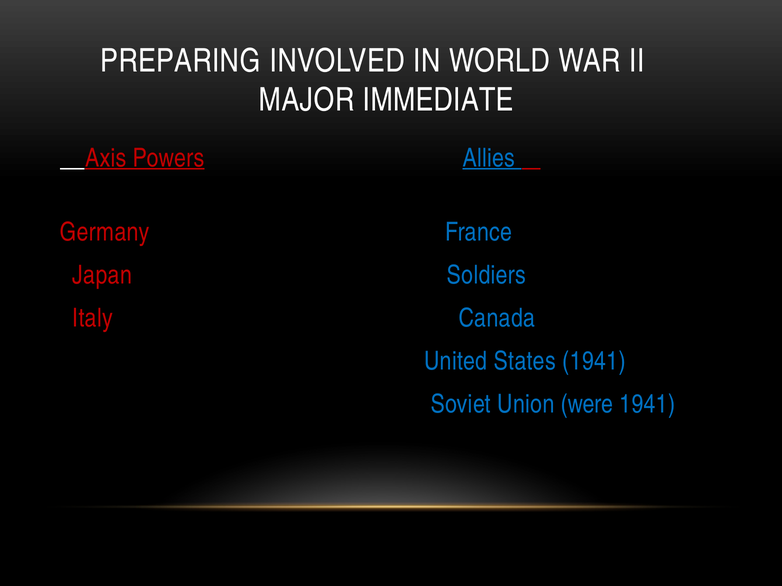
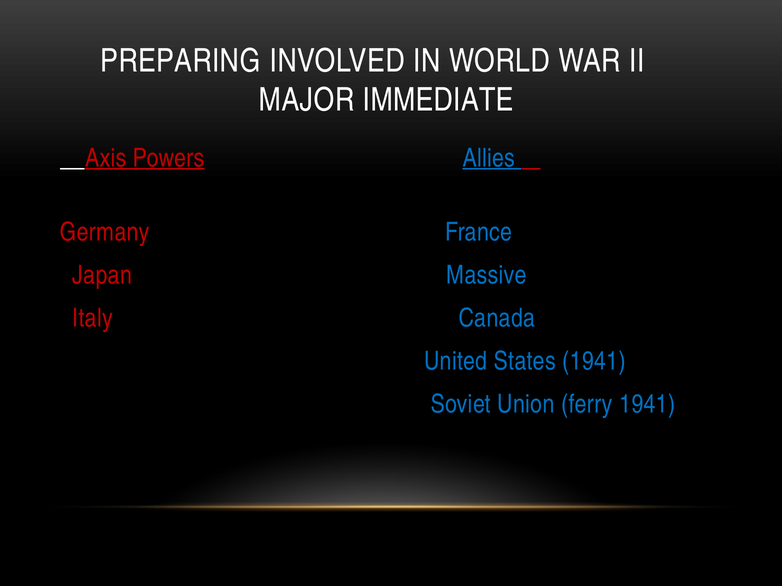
Soldiers: Soldiers -> Massive (486, 276)
were: were -> ferry (587, 405)
